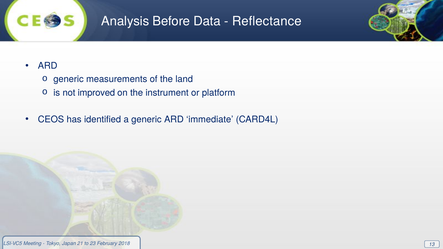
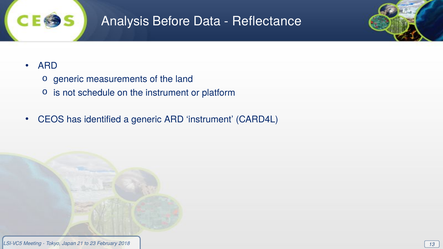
improved: improved -> schedule (96, 93)
ARD immediate: immediate -> instrument (210, 119)
